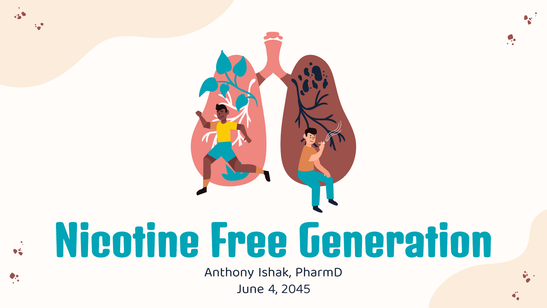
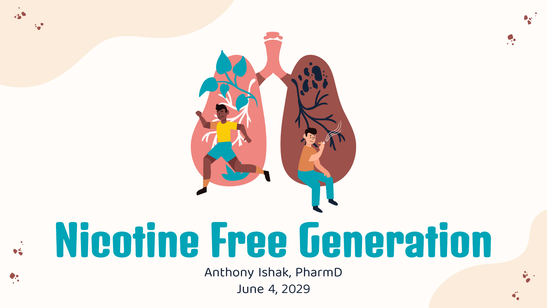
2045: 2045 -> 2029 (296, 288)
